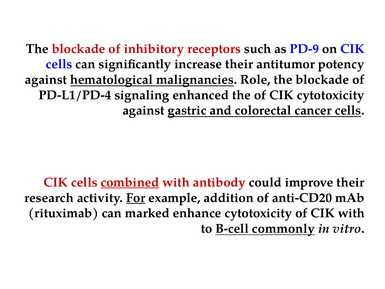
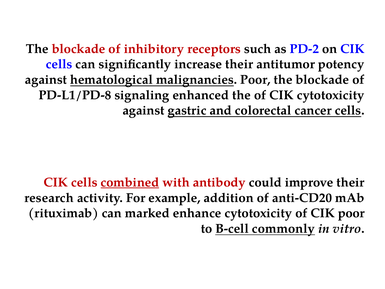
PD-9: PD-9 -> PD-2 (304, 49)
malignancies Role: Role -> Poor (255, 80)
PD-L1/PD-4: PD-L1/PD-4 -> PD-L1/PD-8 (75, 95)
For underline: present -> none (136, 198)
CIK with: with -> poor (351, 213)
